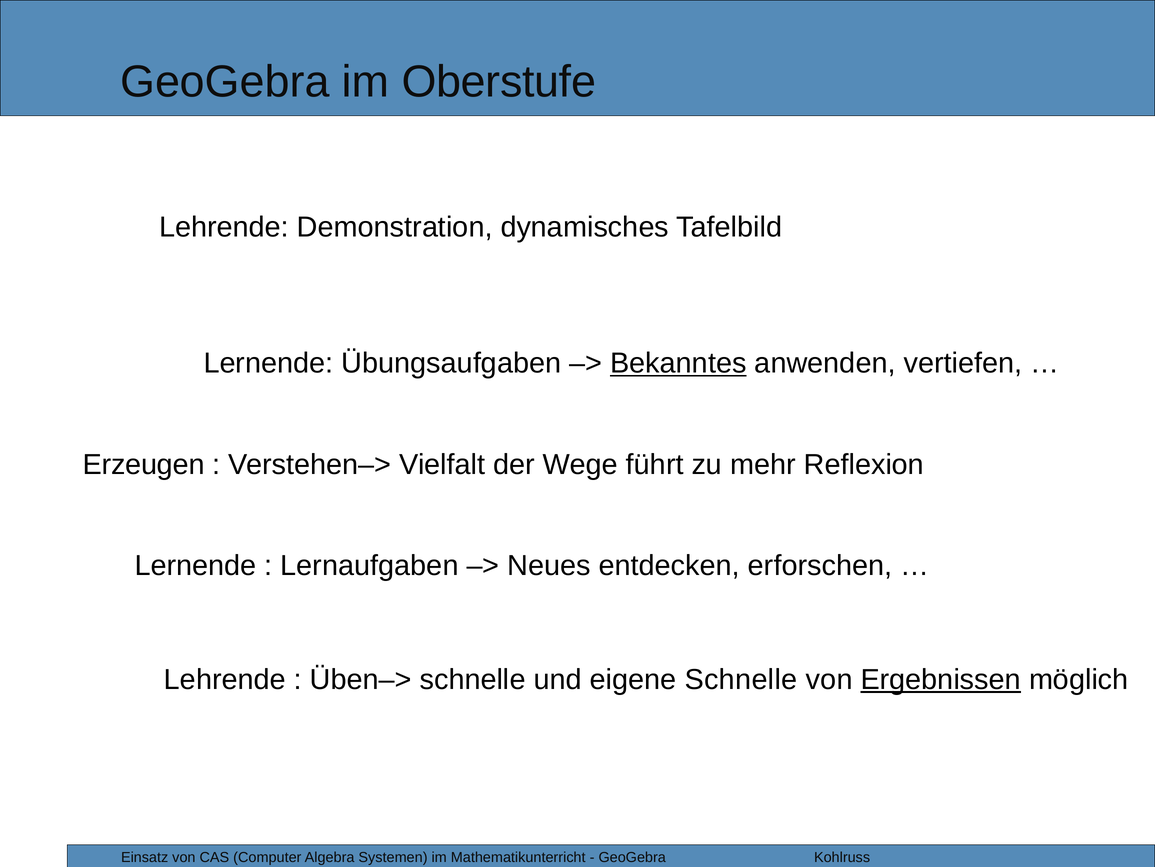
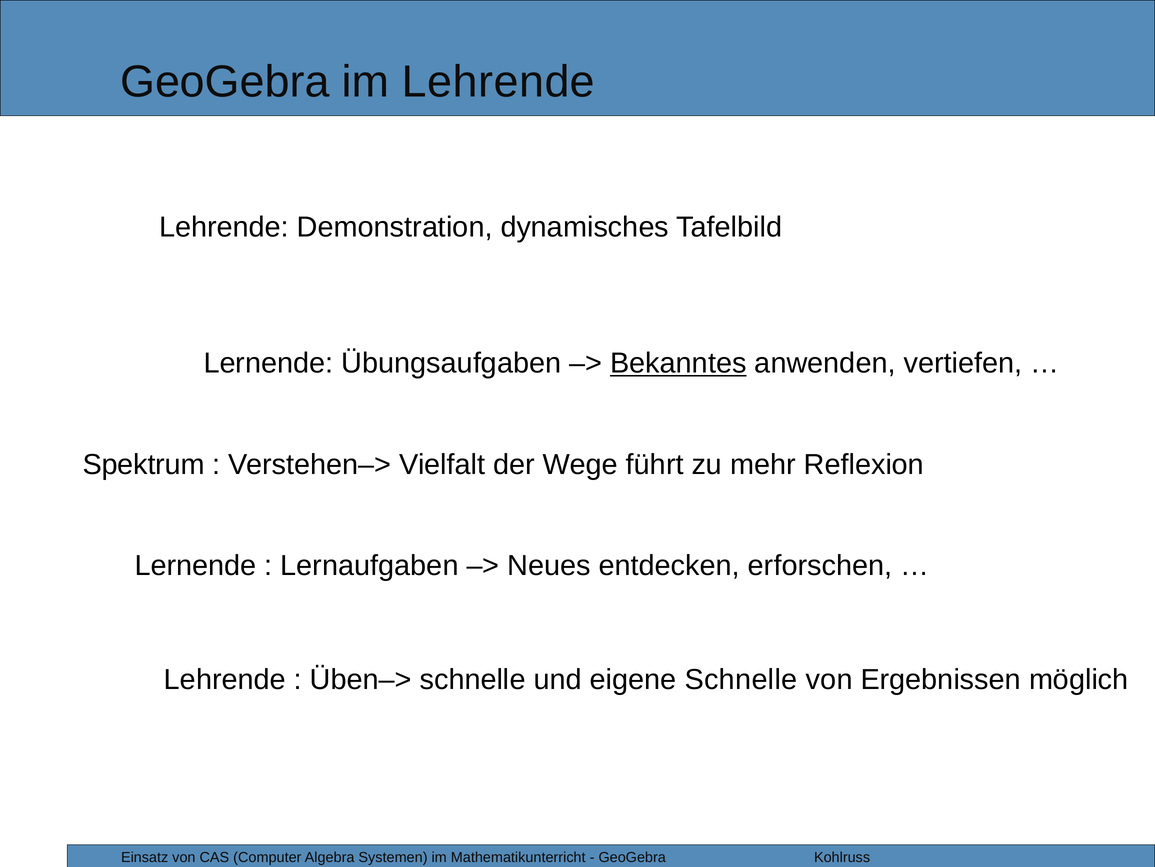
im Oberstufe: Oberstufe -> Lehrende (498, 82)
Erzeugen: Erzeugen -> Spektrum (144, 464)
Ergebnissen underline: present -> none (941, 679)
